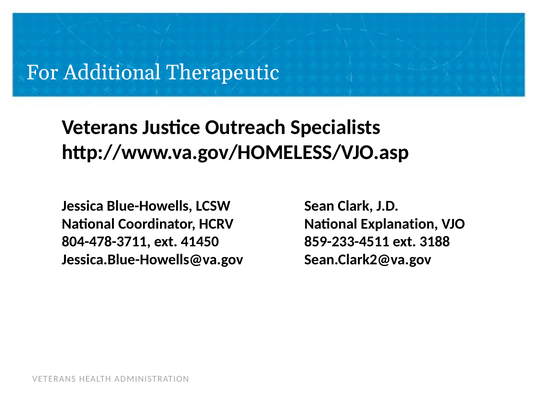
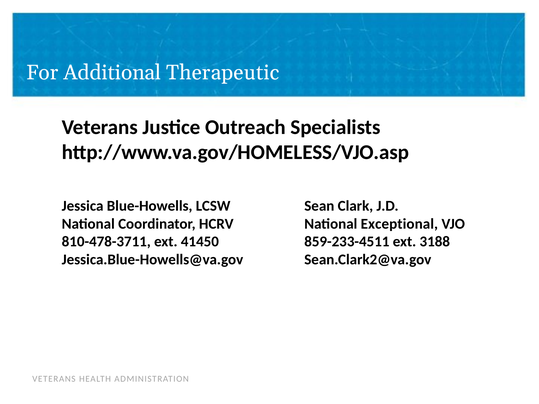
Explanation: Explanation -> Exceptional (399, 224)
804-478-3711: 804-478-3711 -> 810-478-3711 (106, 242)
